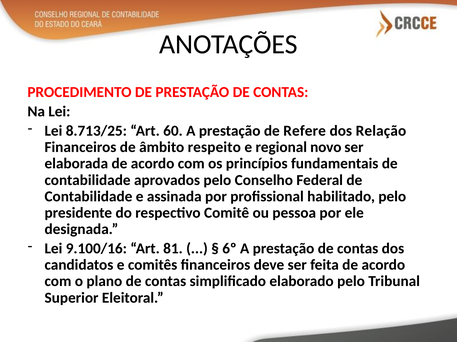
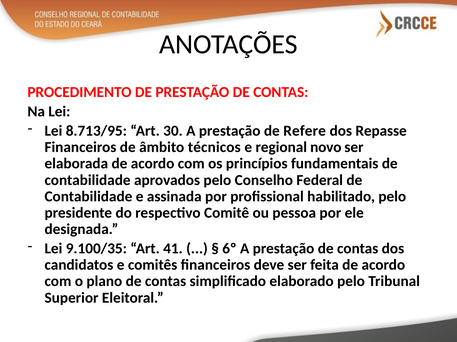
8.713/25: 8.713/25 -> 8.713/95 (96, 131)
60: 60 -> 30 (173, 131)
Relação: Relação -> Repasse (381, 131)
respeito: respeito -> técnicos (214, 147)
9.100/16: 9.100/16 -> 9.100/35 (96, 249)
81: 81 -> 41 (173, 249)
